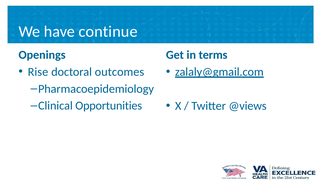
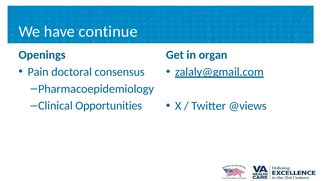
terms: terms -> organ (213, 55)
Rise: Rise -> Pain (38, 72)
outcomes: outcomes -> consensus (120, 72)
